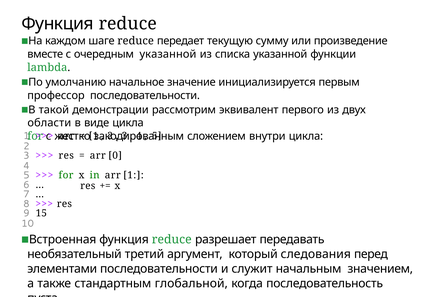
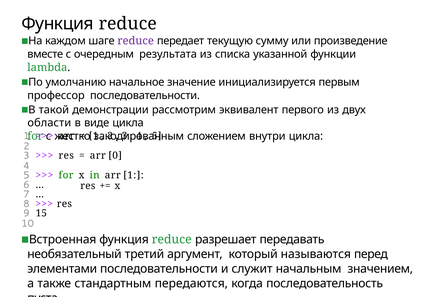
reduce colour: black -> purple (136, 41)
очередным указанной: указанной -> результата (168, 54)
следования: следования -> называются (316, 254)
глобальной: глобальной -> передаются (191, 284)
